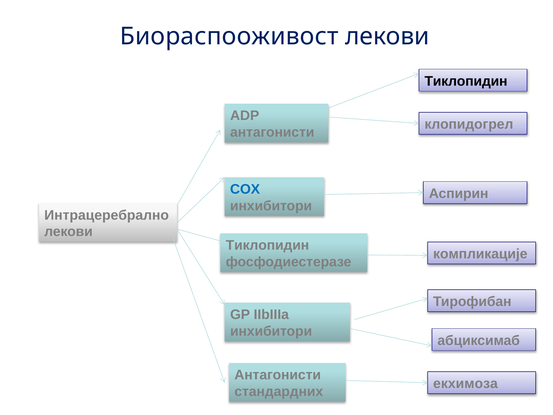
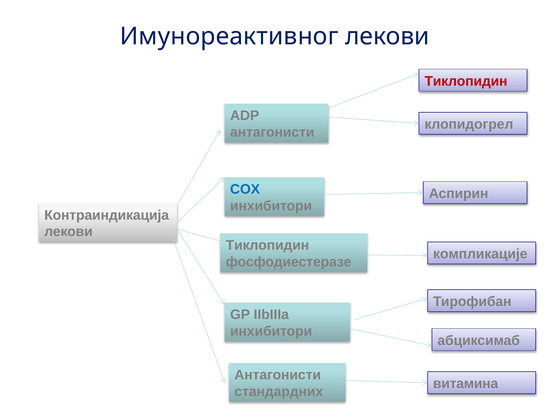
Биораспооживост: Биораспооживост -> Имунореактивног (229, 36)
Тиклопидин colour: black -> red (466, 81)
Интрацеребрално: Интрацеребрално -> Контраиндикација (107, 215)
екхимоза: екхимоза -> витамина (466, 384)
